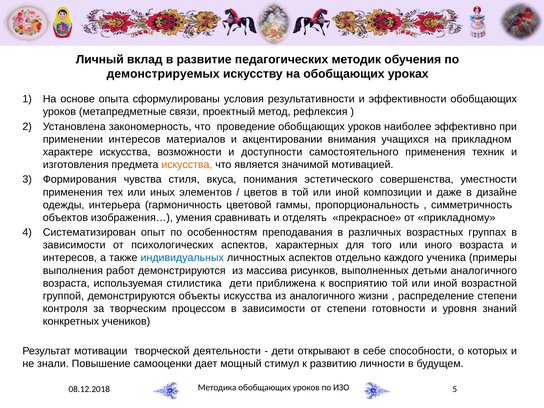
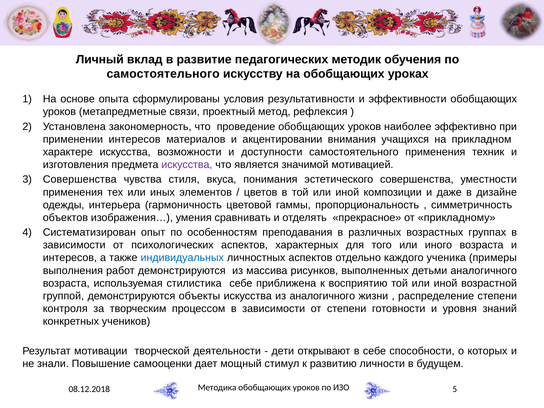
демонстрируемых: демонстрируемых -> самостоятельного (163, 74)
искусства colour: orange -> purple (187, 165)
Формирования: Формирования -> Совершенства (80, 179)
стилистика дети: дети -> себе (241, 283)
